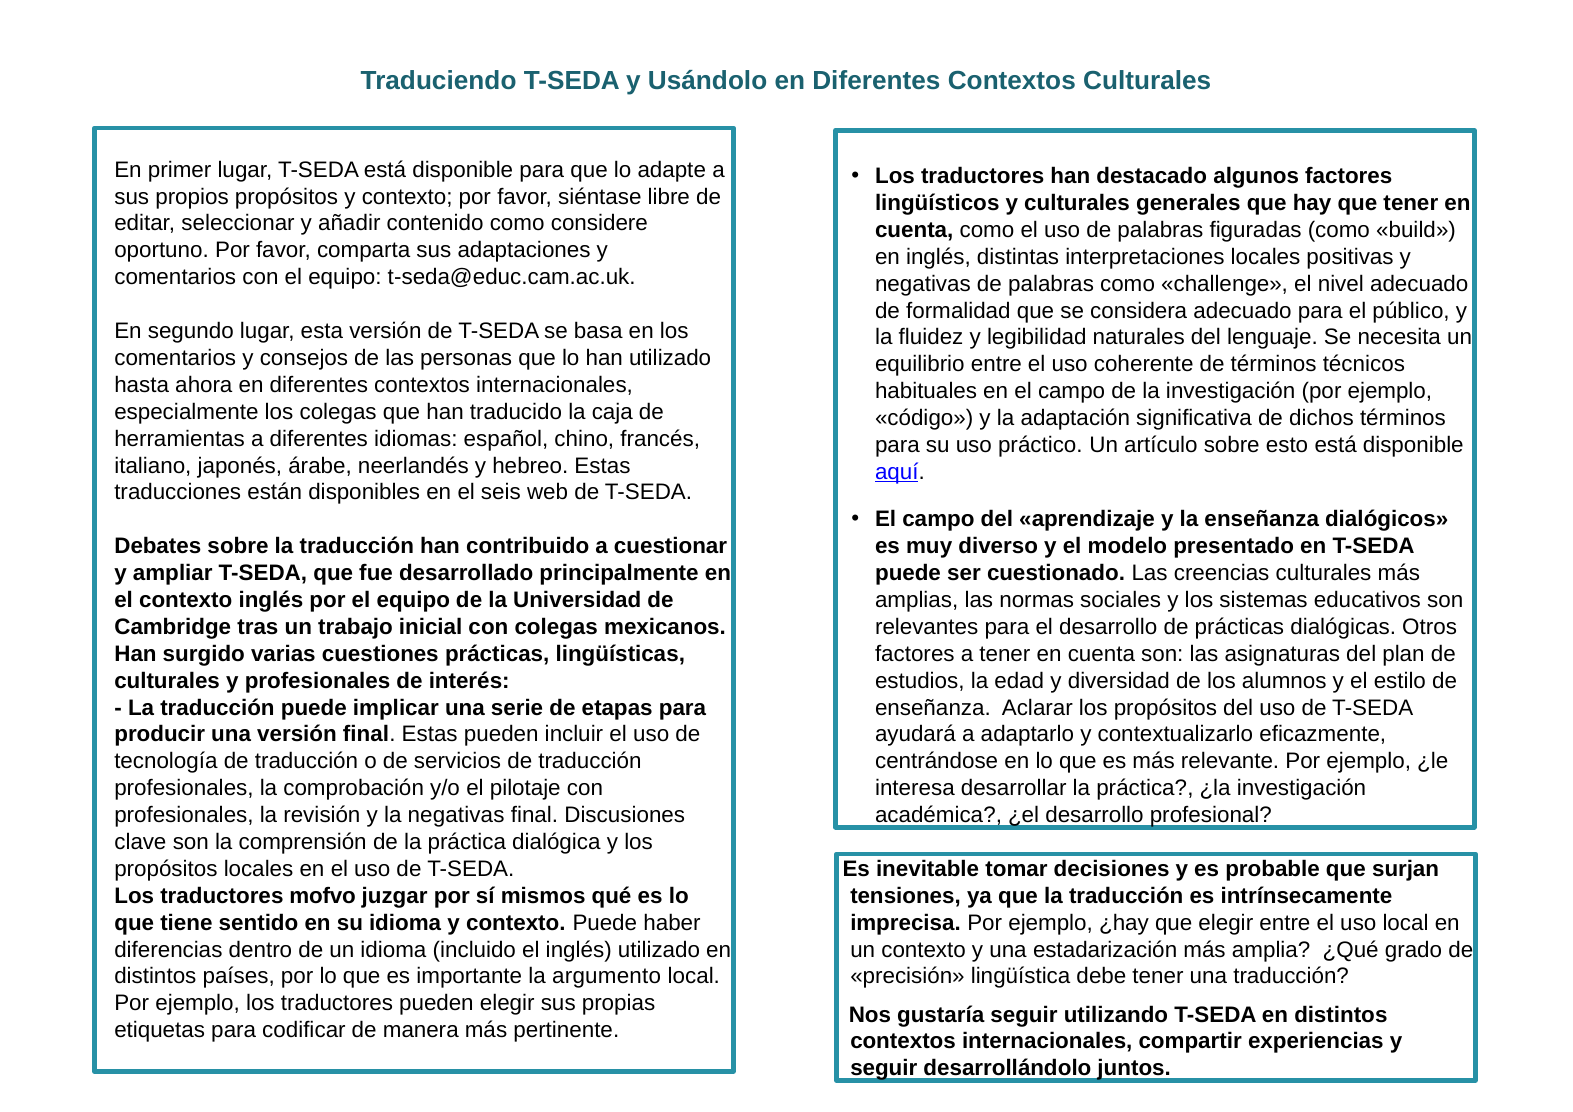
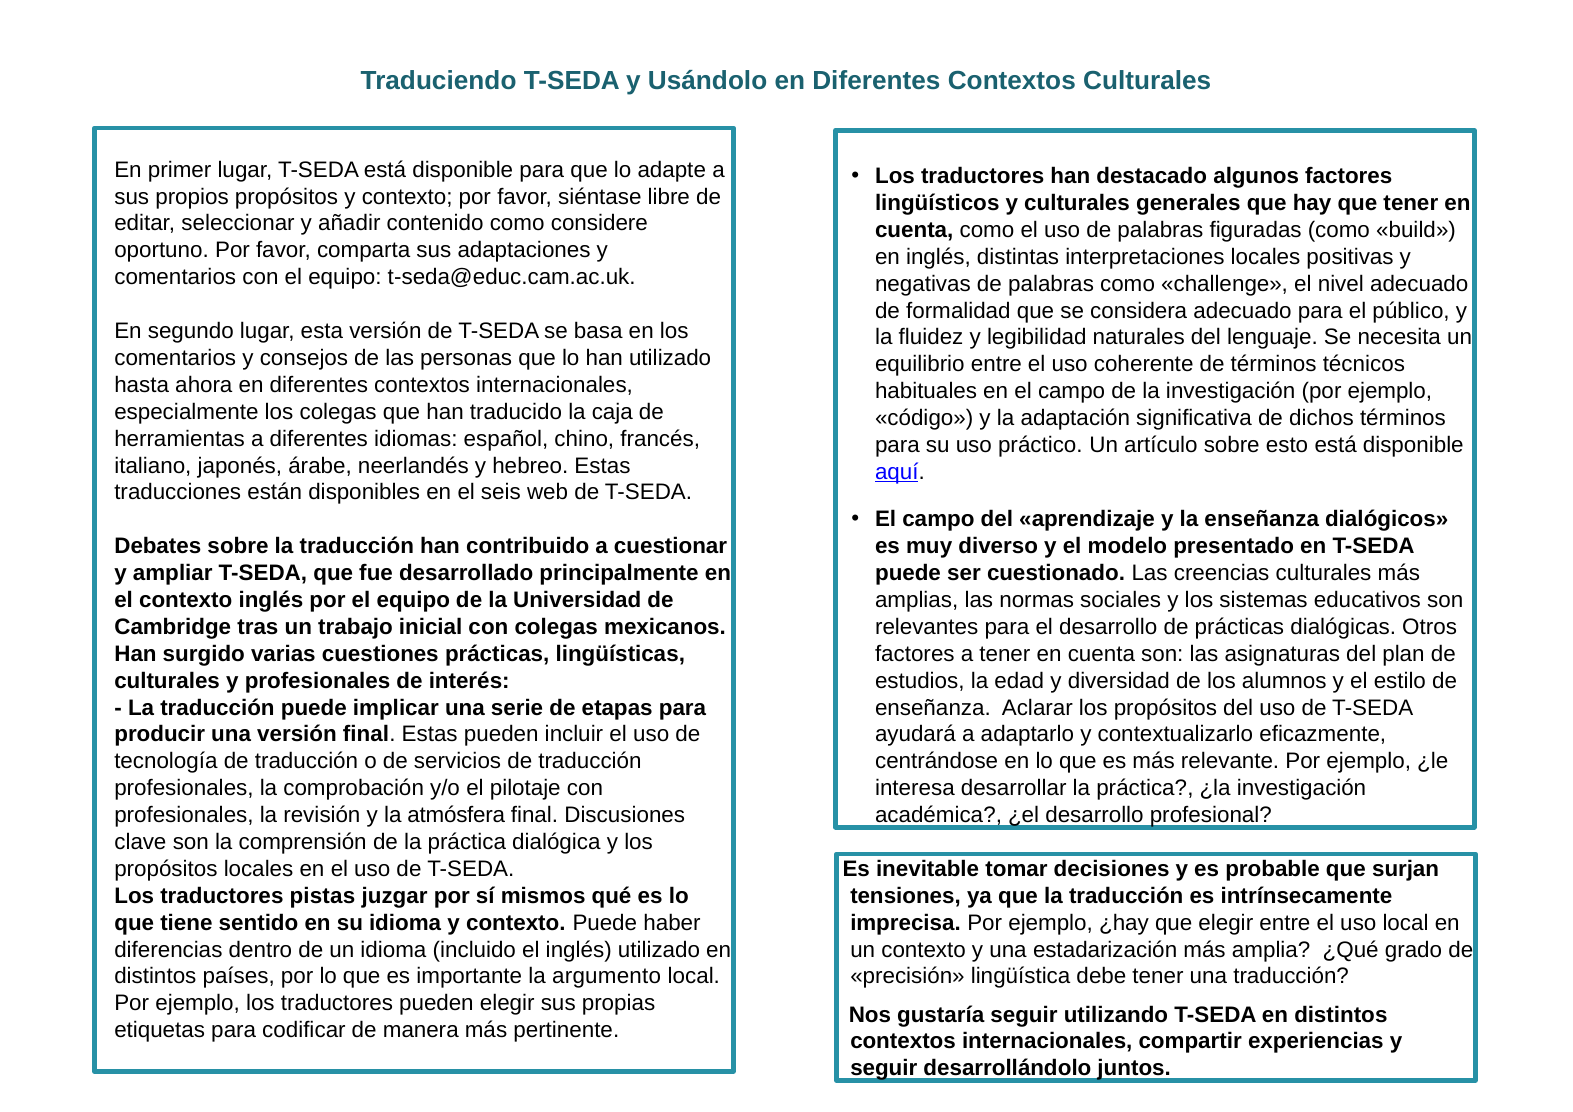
la negativas: negativas -> atmósfera (456, 816)
mofvo: mofvo -> pistas (322, 896)
